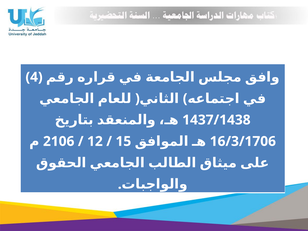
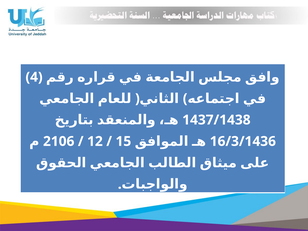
16/3/1706: 16/3/1706 -> 16/3/1436 (243, 141)
